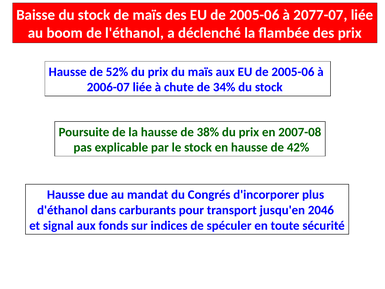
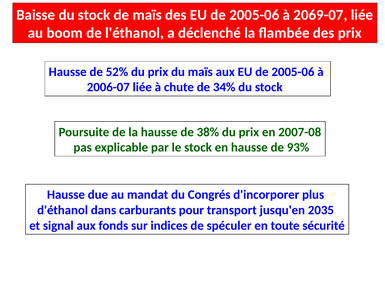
2077-07: 2077-07 -> 2069-07 (320, 15)
42%: 42% -> 93% (298, 147)
2046: 2046 -> 2035 (321, 210)
